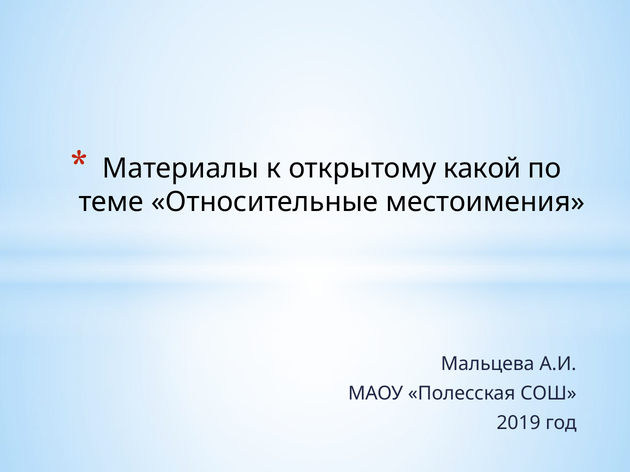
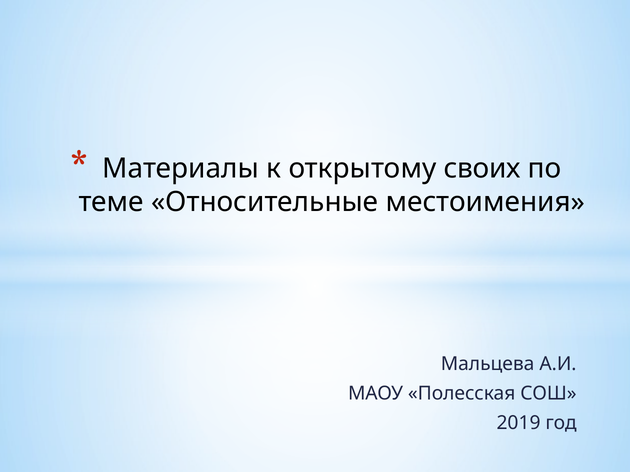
какой: какой -> своих (482, 169)
